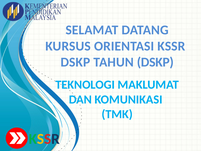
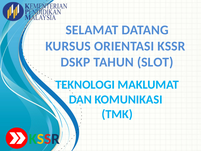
TAHUN DSKP: DSKP -> SLOT (155, 62)
